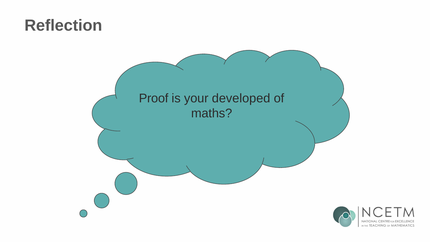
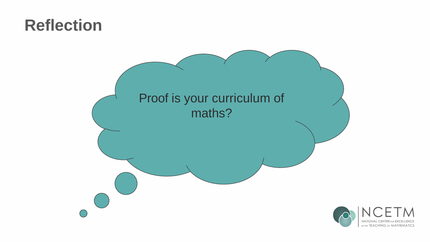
developed: developed -> curriculum (241, 98)
